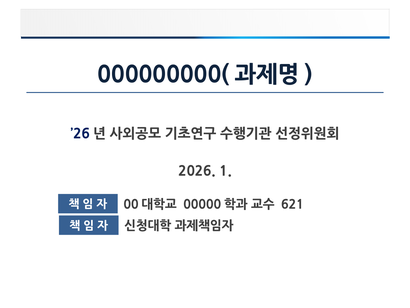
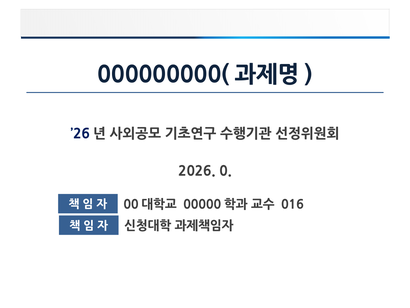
1: 1 -> 0 (226, 171)
621: 621 -> 016 (292, 204)
